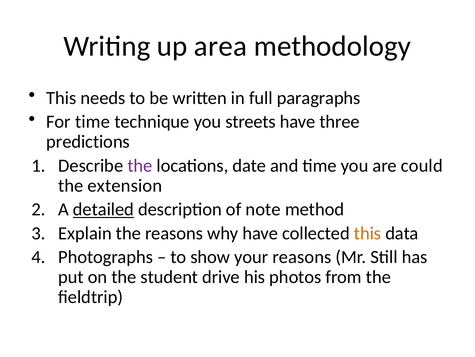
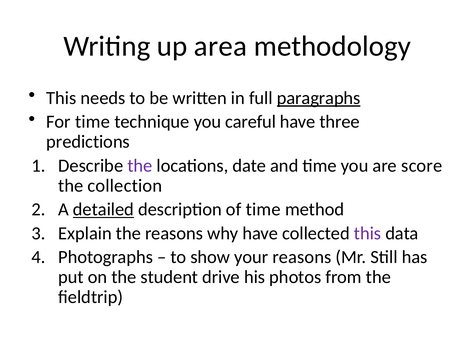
paragraphs underline: none -> present (319, 98)
streets: streets -> careful (251, 122)
could: could -> score (422, 165)
extension: extension -> collection (125, 185)
of note: note -> time (263, 209)
this colour: orange -> purple (368, 233)
